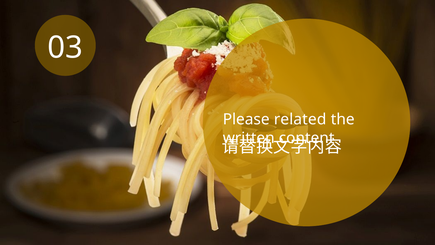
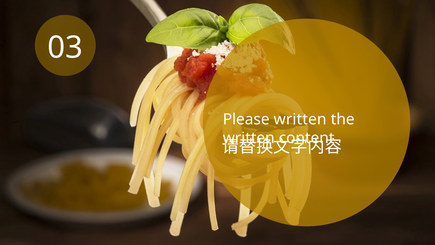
Please related: related -> written (300, 119)
